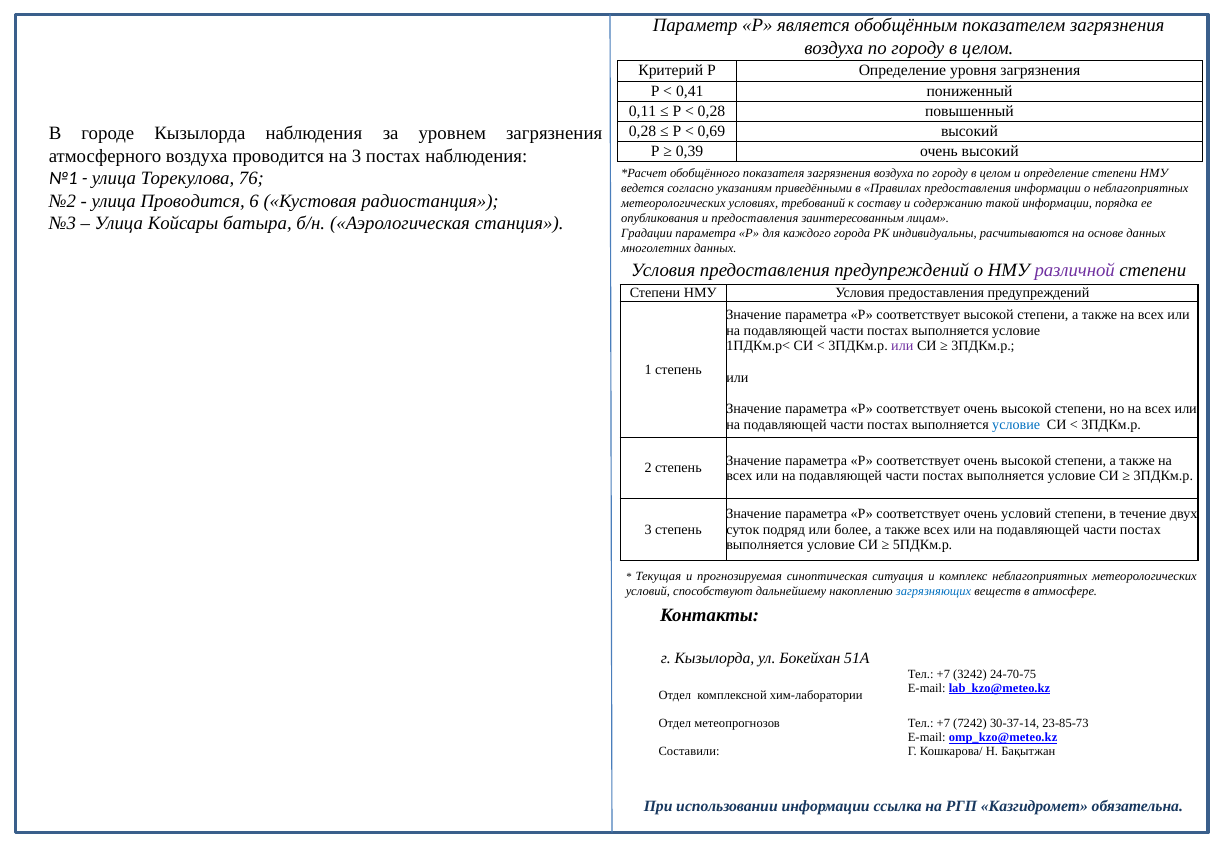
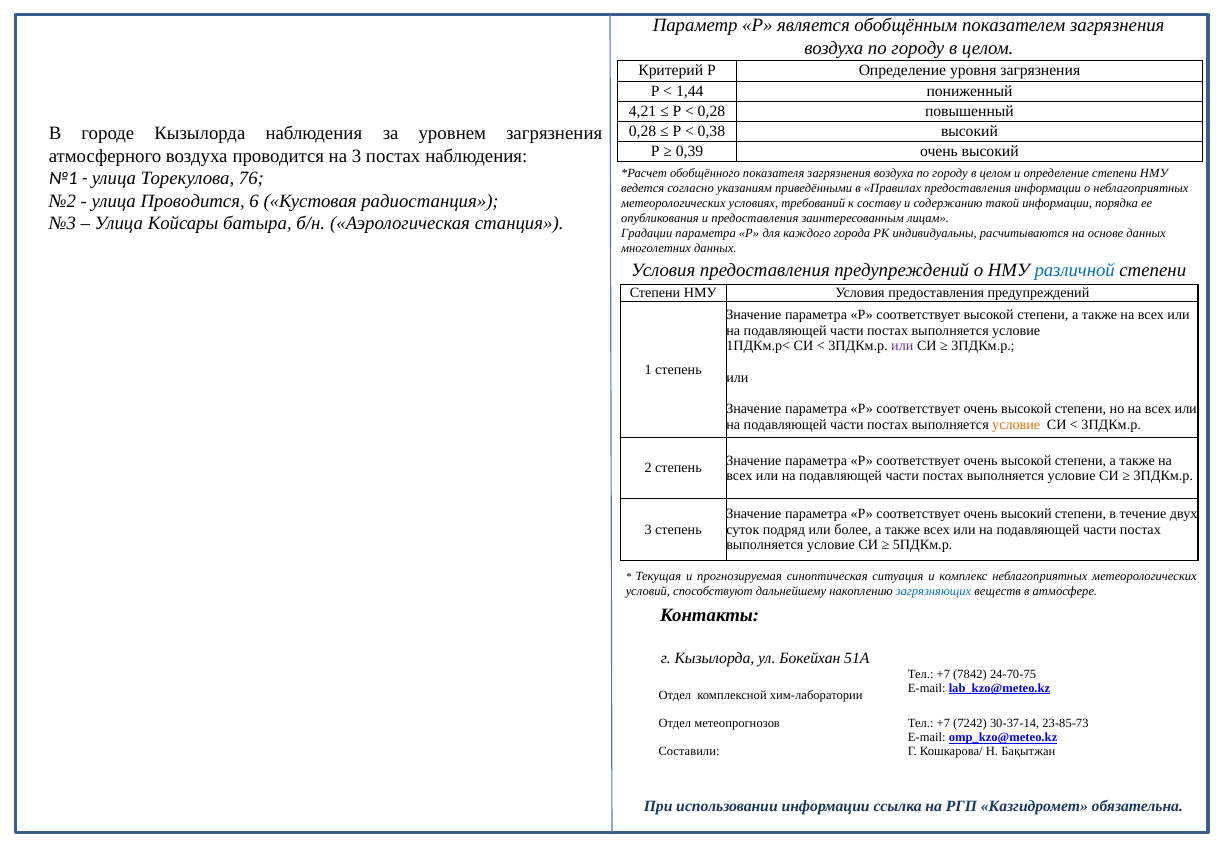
0,41: 0,41 -> 1,44 (690, 91)
0,11: 0,11 -> 4,21 (643, 111)
0,69: 0,69 -> 0,38 (711, 131)
различной colour: purple -> blue (1075, 270)
условие colour: blue -> orange (1016, 425)
соответствует очень условий: условий -> высокий (1026, 514)
3242: 3242 -> 7842 (970, 675)
